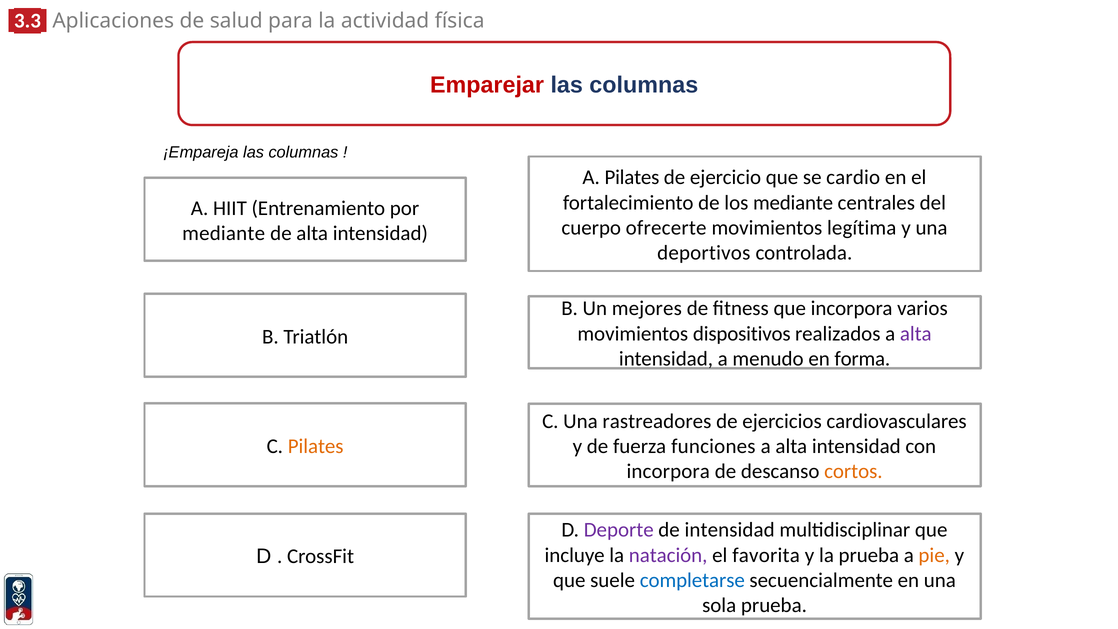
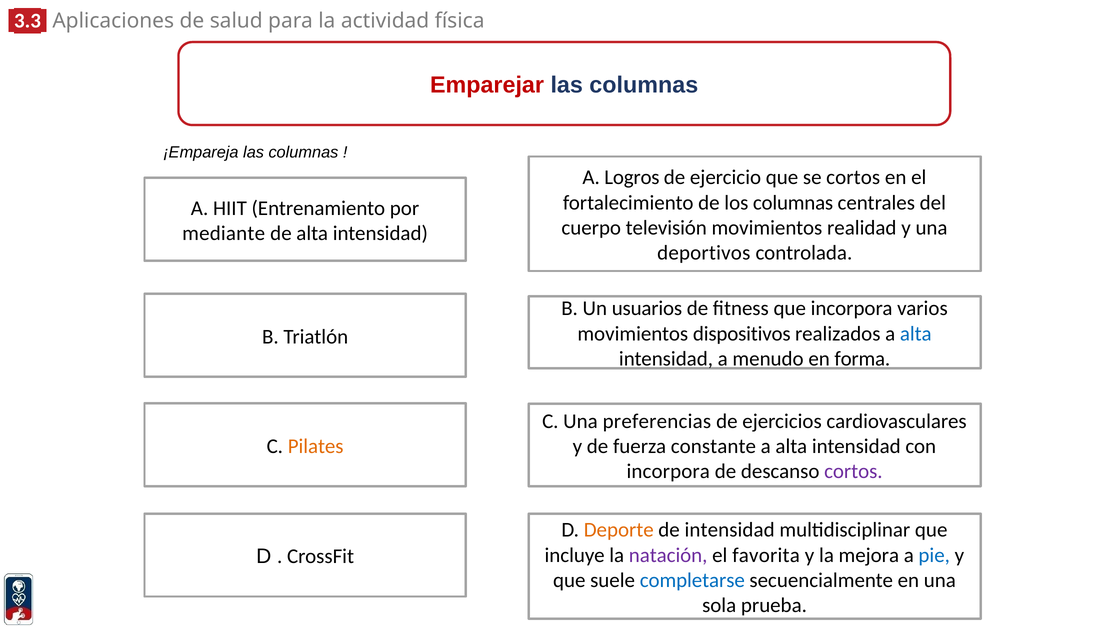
A Pilates: Pilates -> Logros (632, 177)
se cardio: cardio -> cortos (853, 177)
los mediante: mediante -> columnas (793, 203)
ofrecerte: ofrecerte -> televisión (666, 228)
legítima: legítima -> realidad (862, 228)
mejores: mejores -> usuarios (647, 309)
alta colour: purple -> blue (916, 334)
rastreadores: rastreadores -> preferencias (657, 421)
funciones: funciones -> constante (713, 446)
cortos colour: orange -> purple (853, 471)
Deporte colour: purple -> orange (619, 530)
la prueba: prueba -> mejora (869, 555)
pie colour: orange -> blue (934, 555)
